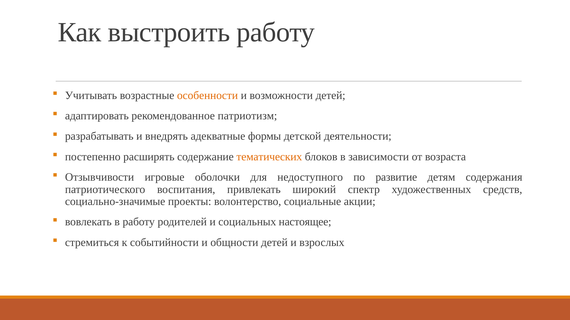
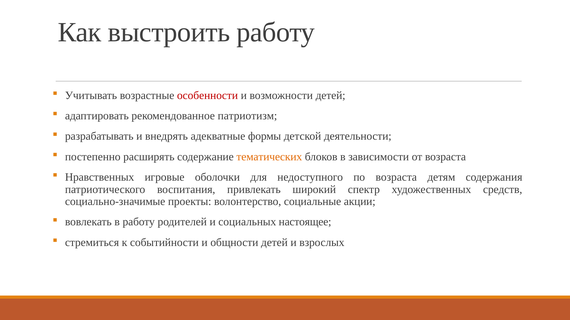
особенности colour: orange -> red (208, 96)
Отзывчивости: Отзывчивости -> Нравственных (100, 178)
по развитие: развитие -> возраста (396, 178)
